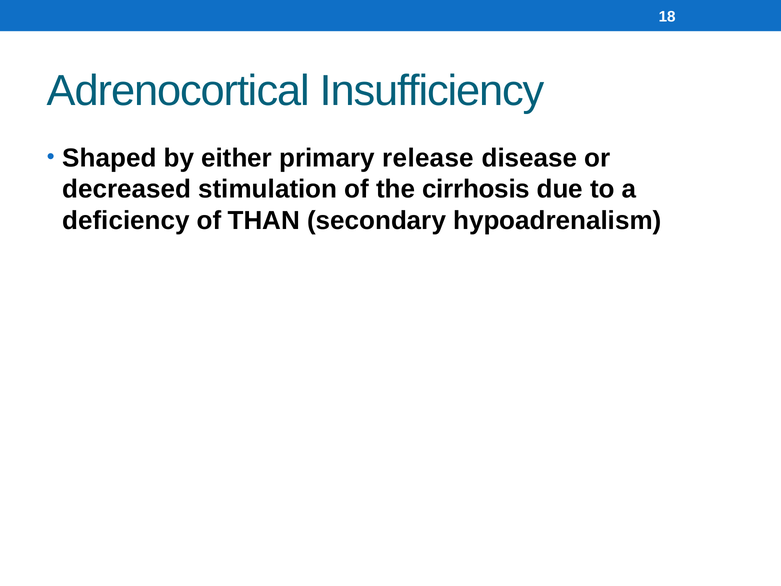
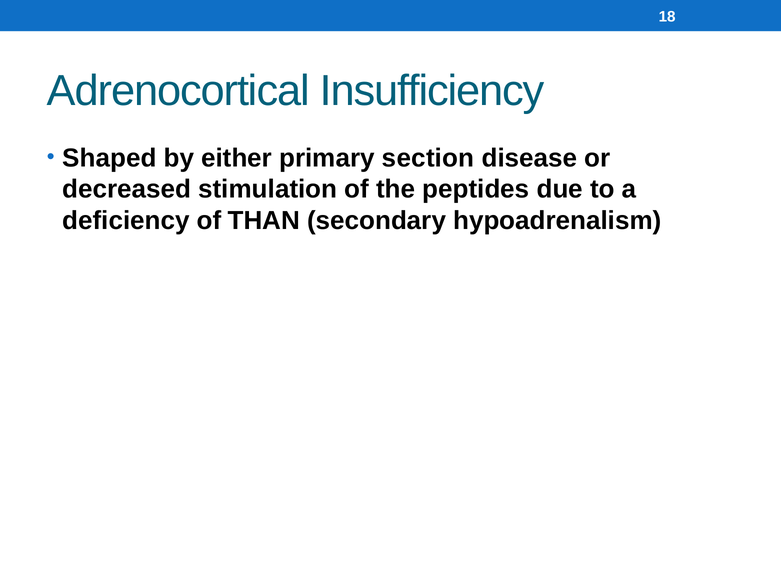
release: release -> section (428, 158)
cirrhosis: cirrhosis -> peptides (476, 189)
